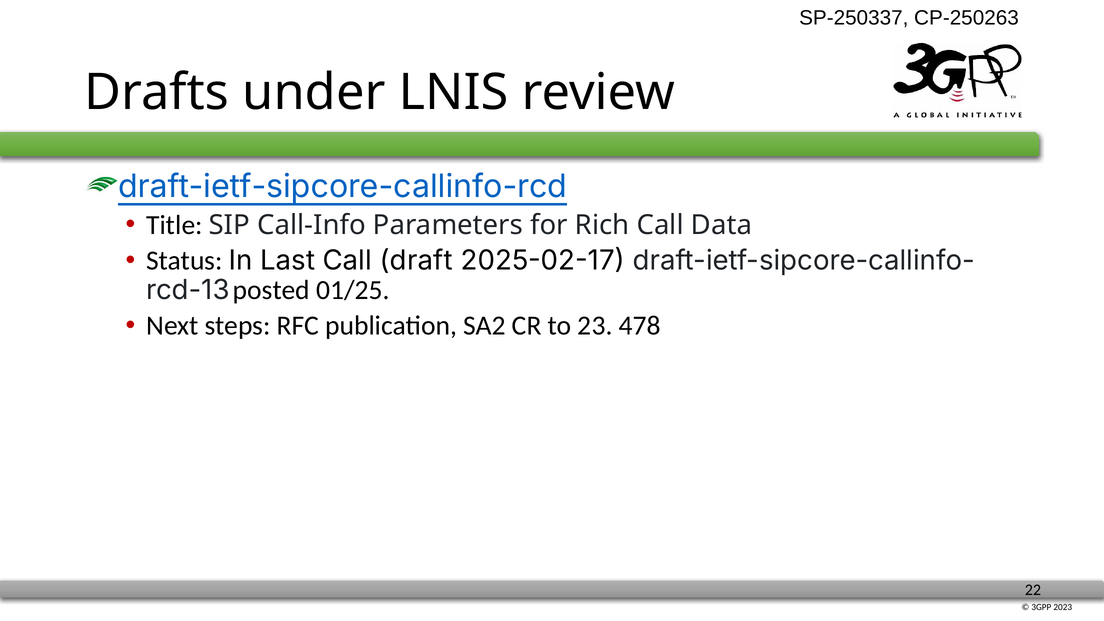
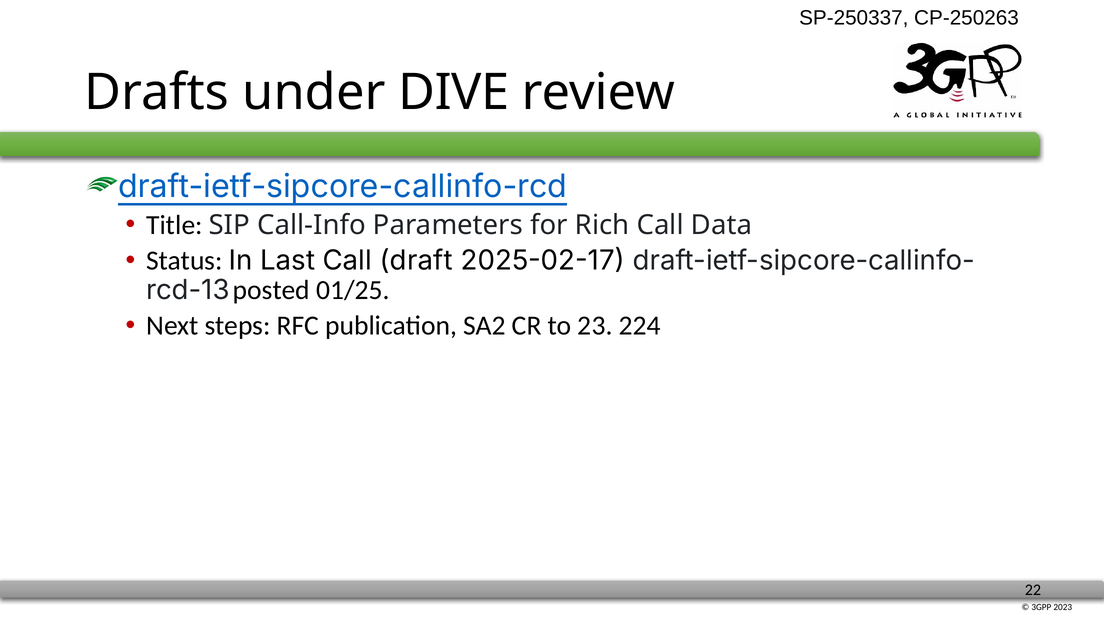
LNIS: LNIS -> DIVE (454, 93)
478: 478 -> 224 (640, 326)
